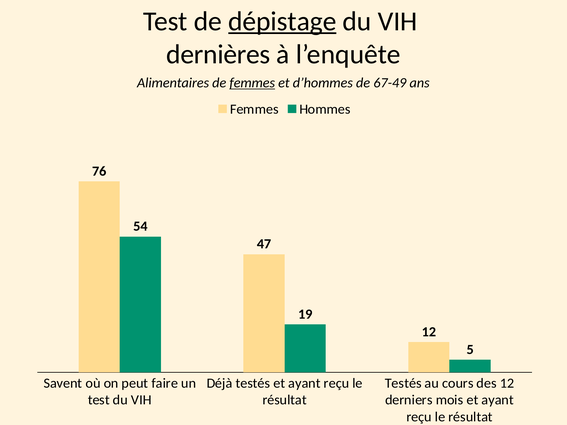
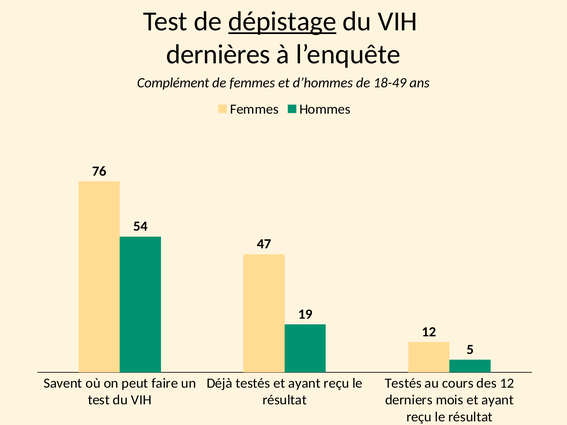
Alimentaires: Alimentaires -> Complément (173, 83)
femmes underline: present -> none (252, 83)
67-49: 67-49 -> 18-49 (390, 83)
